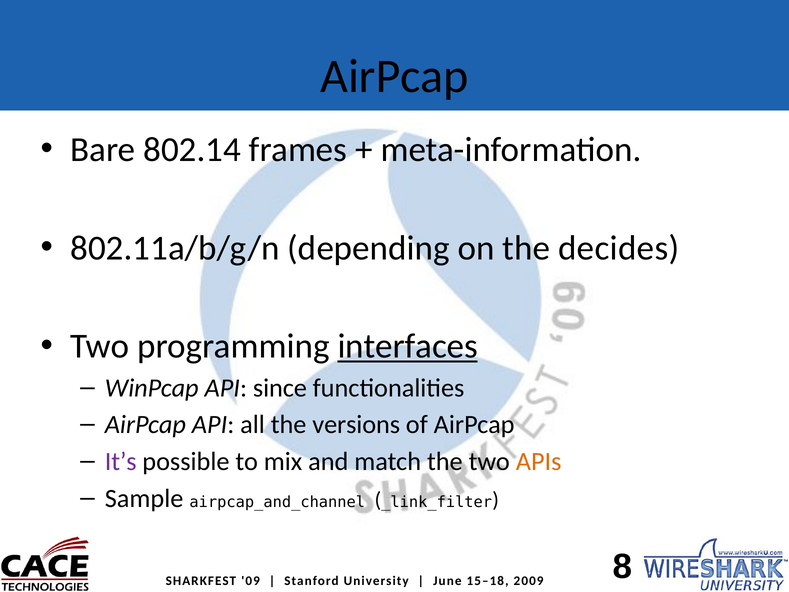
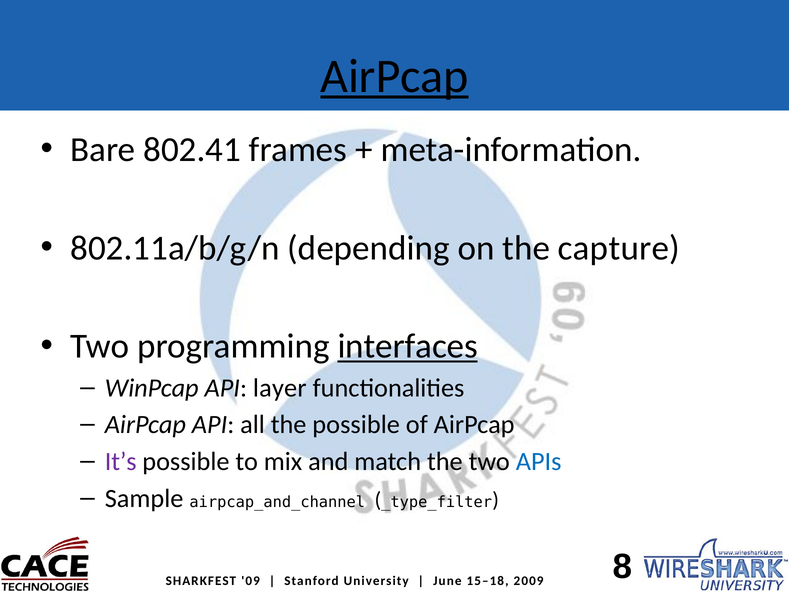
AirPcap underline: none -> present (394, 76)
802.14: 802.14 -> 802.41 (192, 150)
decides: decides -> capture (619, 248)
since: since -> layer (280, 388)
the versions: versions -> possible (356, 424)
APIs colour: orange -> blue (539, 461)
_link_filter: _link_filter -> _type_filter (437, 502)
